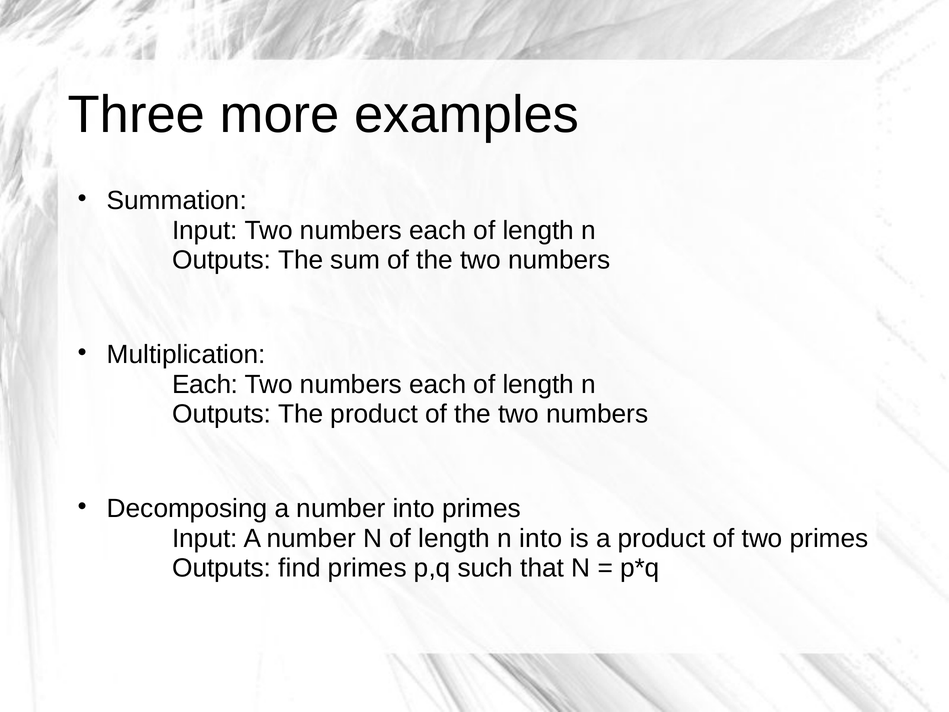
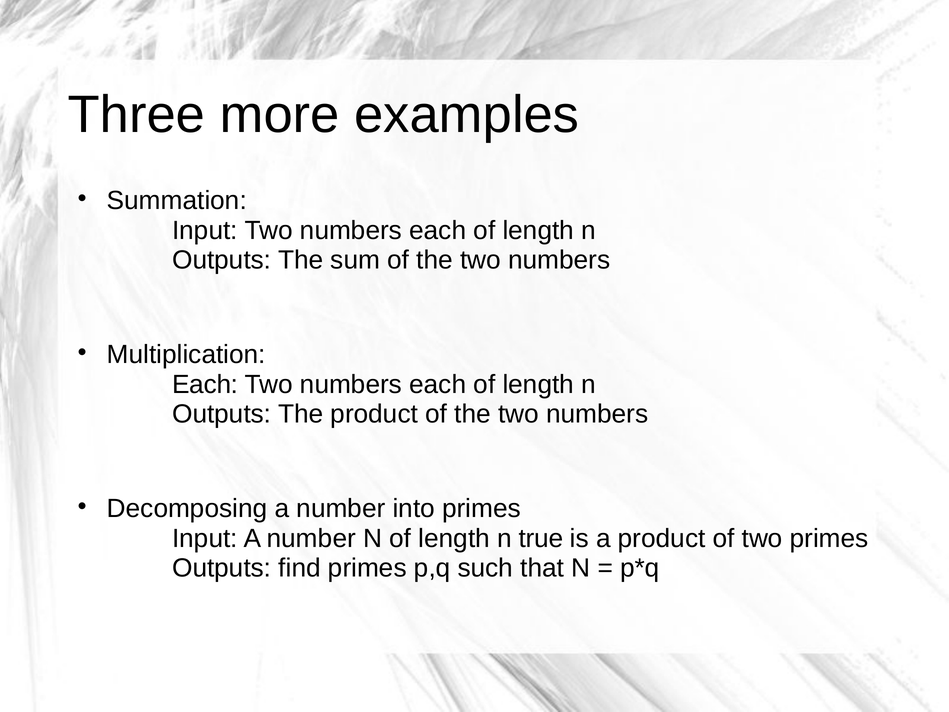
n into: into -> true (541, 538)
